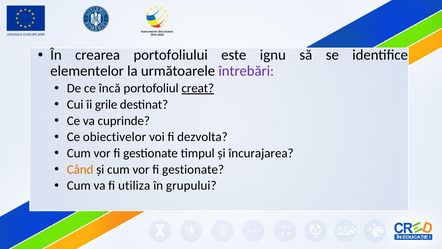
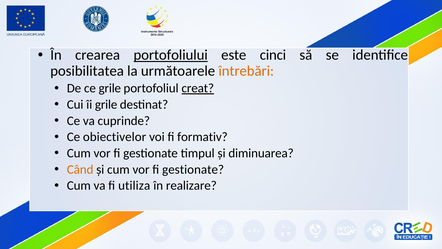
portofoliului underline: none -> present (171, 55)
ignu: ignu -> cinci (273, 55)
elementelor: elementelor -> posibilitatea (87, 71)
întrebări colour: purple -> orange (246, 71)
ce încă: încă -> grile (110, 88)
dezvolta: dezvolta -> formativ (202, 137)
încurajarea: încurajarea -> diminuarea (261, 153)
grupului: grupului -> realizare (191, 185)
